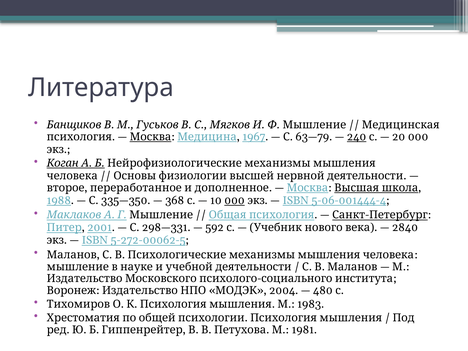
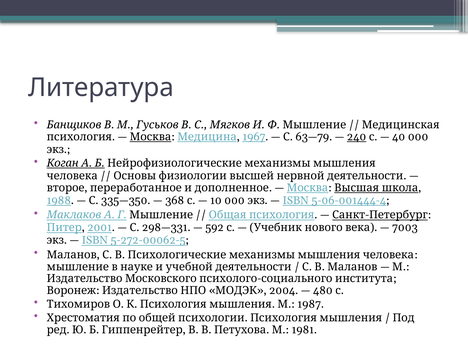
20: 20 -> 40 (399, 137)
000 underline: present -> none (234, 200)
2840: 2840 -> 7003 (405, 228)
1983: 1983 -> 1987 (311, 304)
